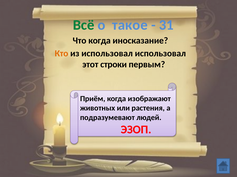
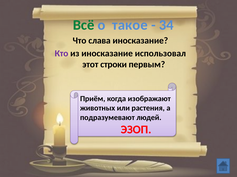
31: 31 -> 34 (166, 25)
Что когда: когда -> слава (99, 41)
Кто colour: orange -> purple (62, 54)
из использовал: использовал -> иносказание (107, 54)
